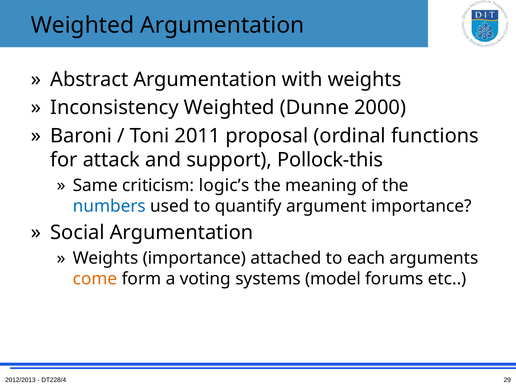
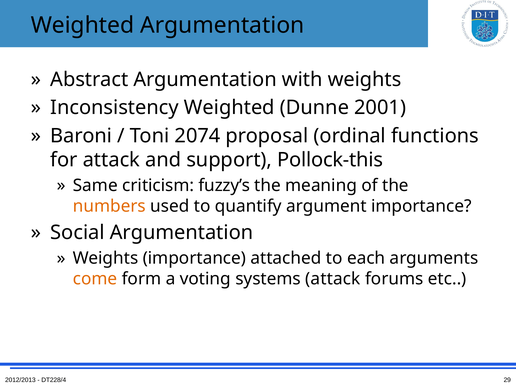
2000: 2000 -> 2001 (380, 108)
2011: 2011 -> 2074 (197, 136)
logic’s: logic’s -> fuzzy’s (224, 185)
numbers colour: blue -> orange (109, 206)
systems model: model -> attack (333, 279)
